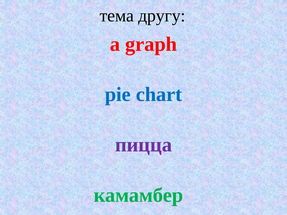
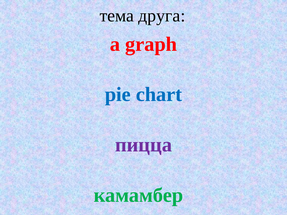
другу: другу -> друга (162, 16)
